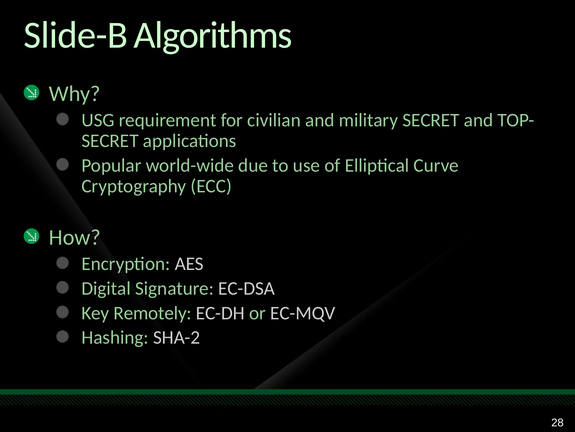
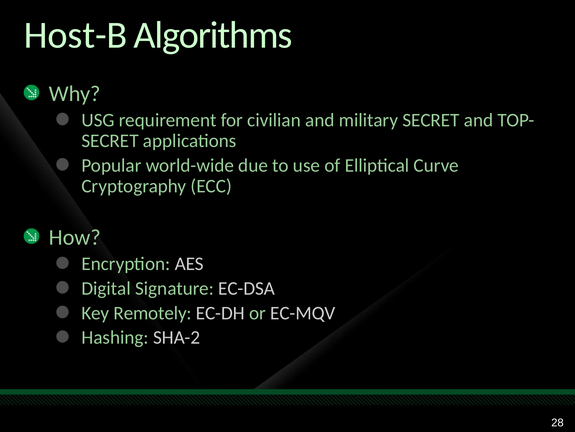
Slide-B: Slide-B -> Host-B (76, 35)
